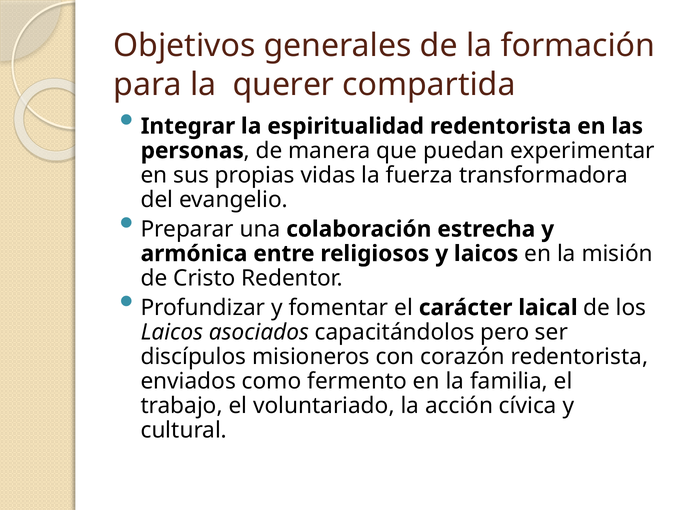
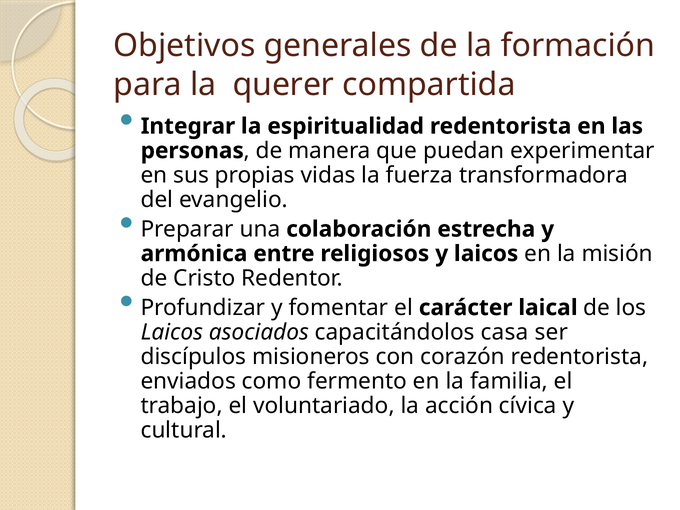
pero: pero -> casa (505, 332)
